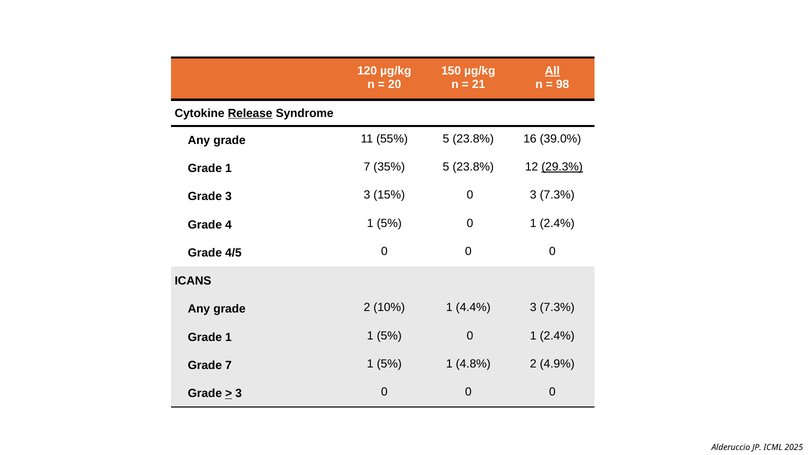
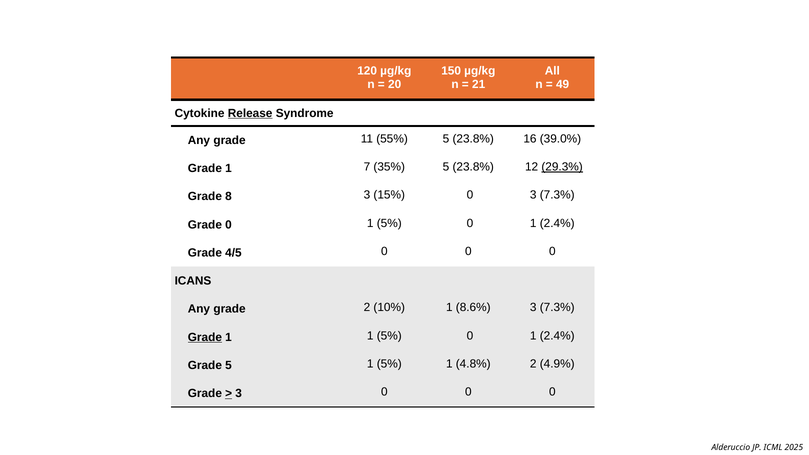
All underline: present -> none (552, 71)
98: 98 -> 49 (563, 84)
Grade 3: 3 -> 8 (228, 197)
Grade 4: 4 -> 0 (228, 225)
4.4%: 4.4% -> 8.6% (473, 308)
Grade underline: none -> present (205, 337)
Grade 7: 7 -> 5 (228, 365)
